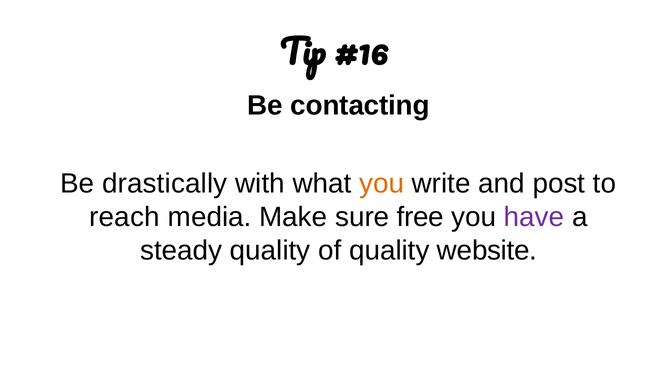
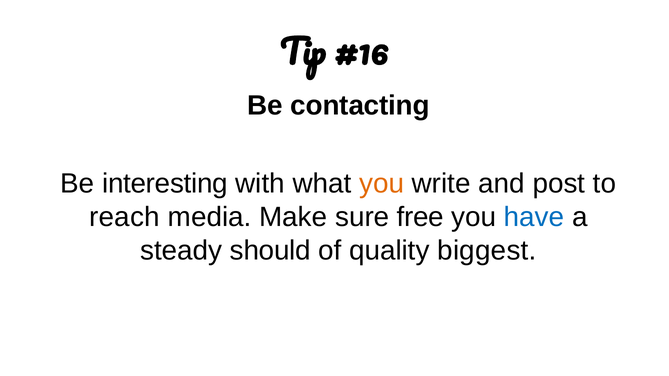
drastically: drastically -> interesting (165, 184)
have colour: purple -> blue (534, 217)
steady quality: quality -> should (270, 251)
website: website -> biggest (487, 251)
